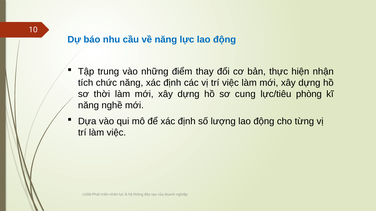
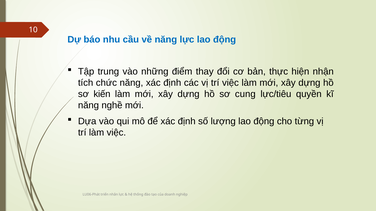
thời: thời -> kiến (102, 94)
phòng: phòng -> quyền (309, 94)
